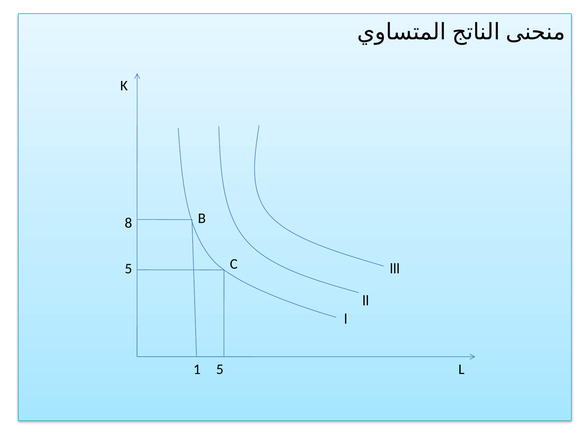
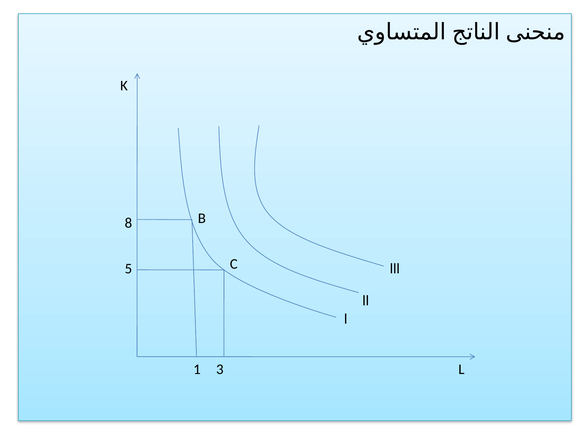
1 5: 5 -> 3 (220, 369)
